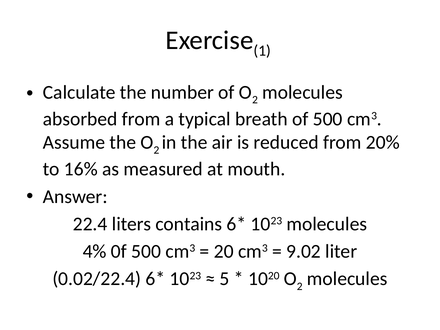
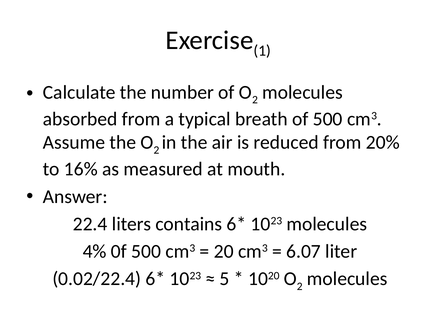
9.02: 9.02 -> 6.07 (304, 251)
